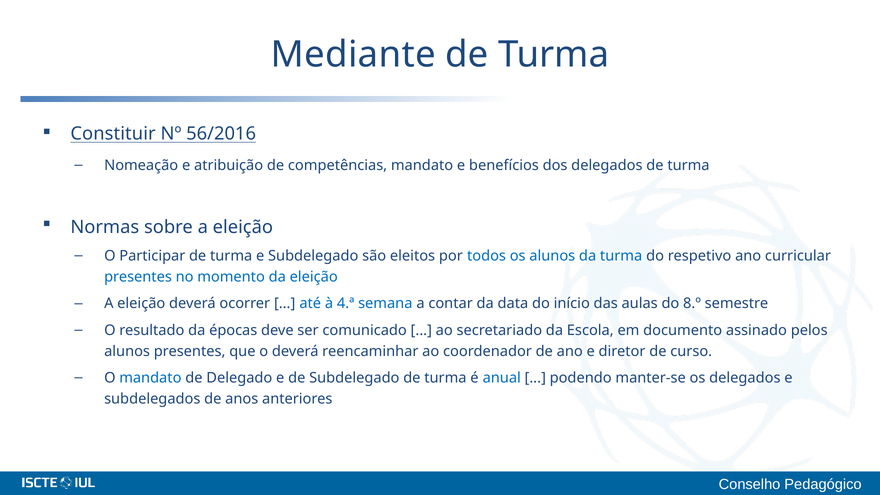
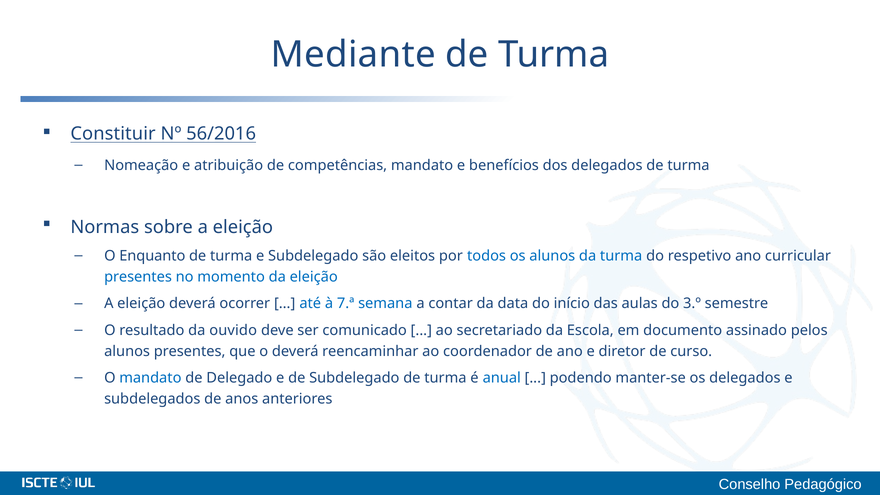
Participar: Participar -> Enquanto (152, 256)
4.ª: 4.ª -> 7.ª (346, 304)
8.º: 8.º -> 3.º (692, 304)
épocas: épocas -> ouvido (233, 330)
